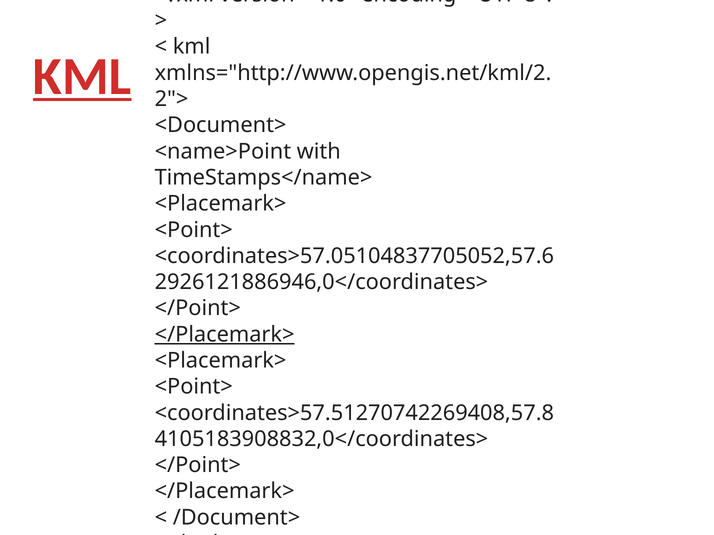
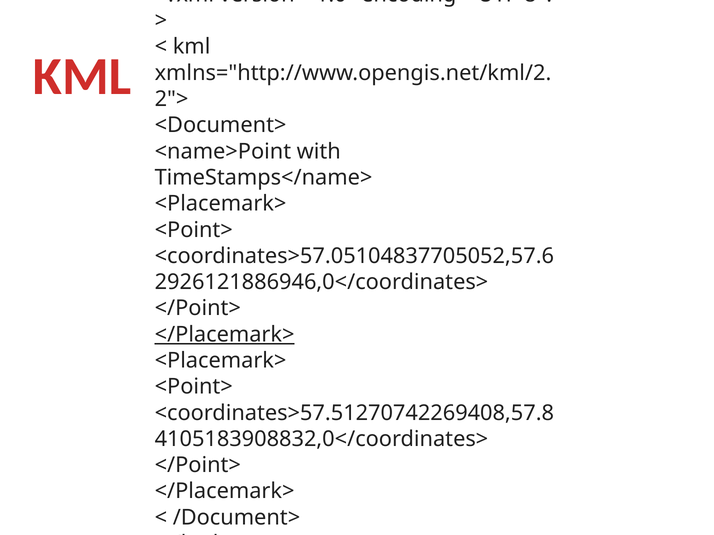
KML underline: present -> none (82, 77)
